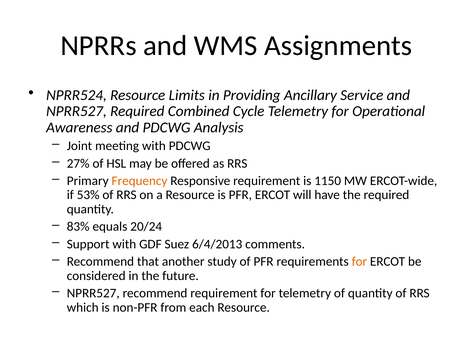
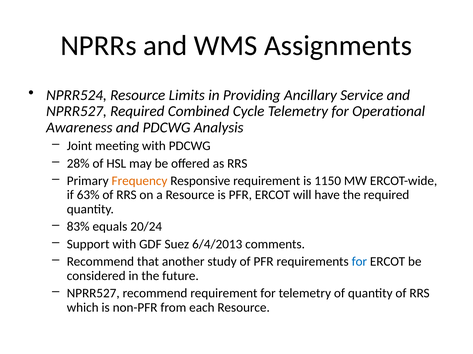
27%: 27% -> 28% (78, 164)
53%: 53% -> 63% (88, 195)
for colour: orange -> blue (359, 262)
